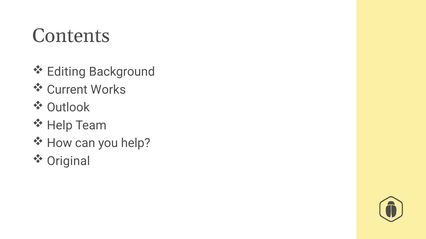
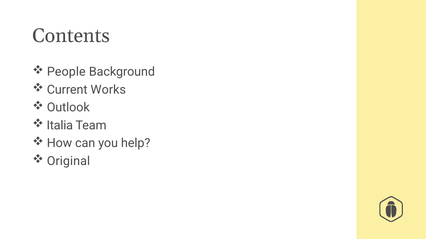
Editing: Editing -> People (66, 72)
Help: Help -> Italia (60, 126)
